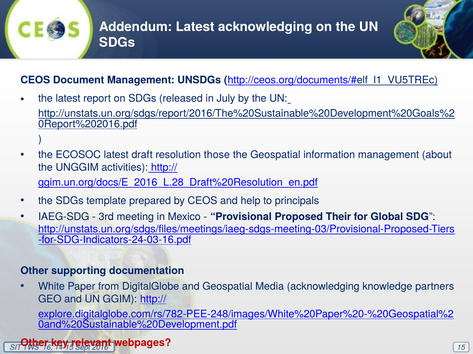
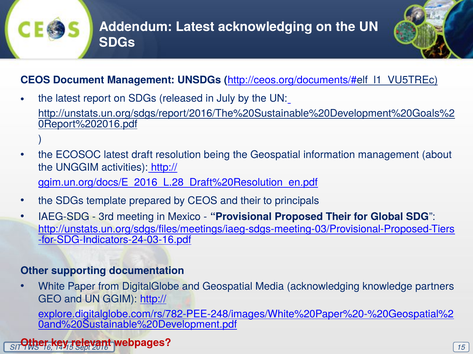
those: those -> being (217, 155)
and help: help -> their (251, 201)
